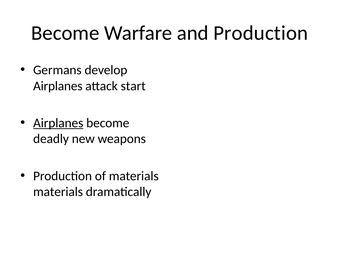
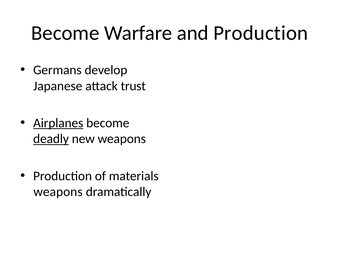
Airplanes: Airplanes -> Japanese (58, 86)
start: start -> trust (133, 86)
deadly underline: none -> present (51, 139)
materials: materials -> weapons (58, 192)
